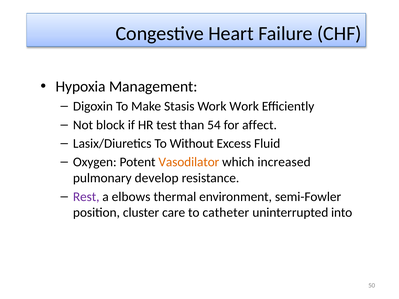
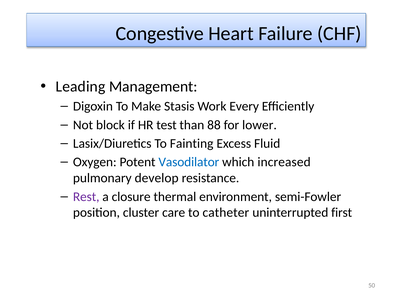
Hypoxia: Hypoxia -> Leading (80, 87)
Work Work: Work -> Every (244, 106)
54: 54 -> 88 (214, 125)
affect: affect -> lower (259, 125)
Without: Without -> Fainting (192, 144)
Vasodilator colour: orange -> blue (189, 162)
elbows: elbows -> closure (131, 197)
into: into -> first (342, 213)
